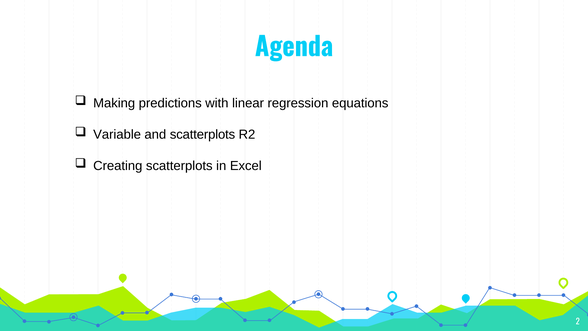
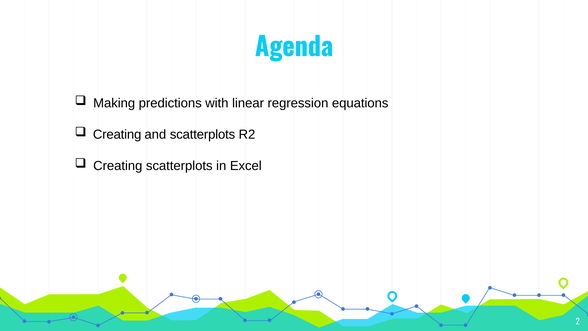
Variable: Variable -> Creating (117, 134)
